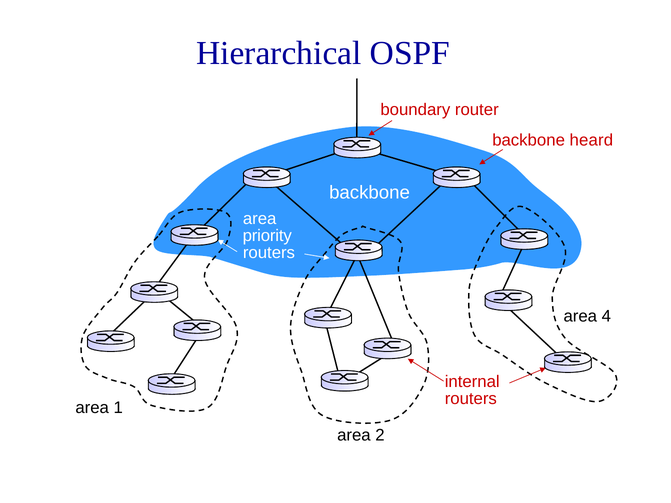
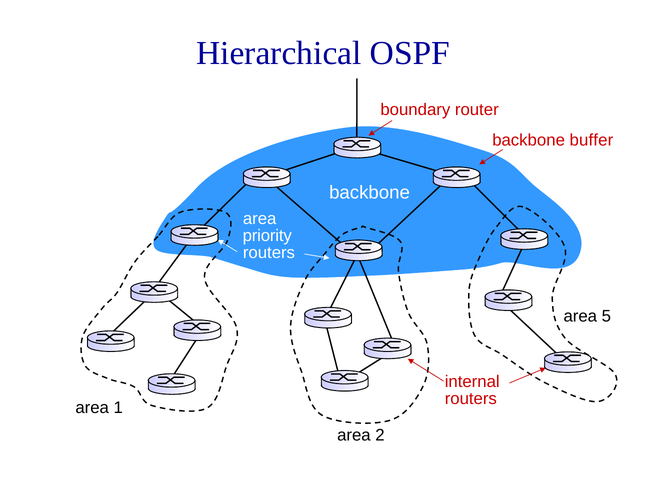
heard: heard -> buffer (591, 140)
4: 4 -> 5 (606, 316)
